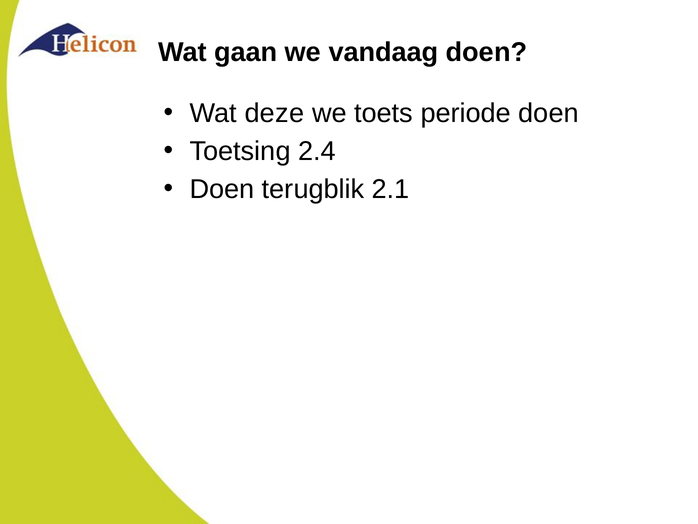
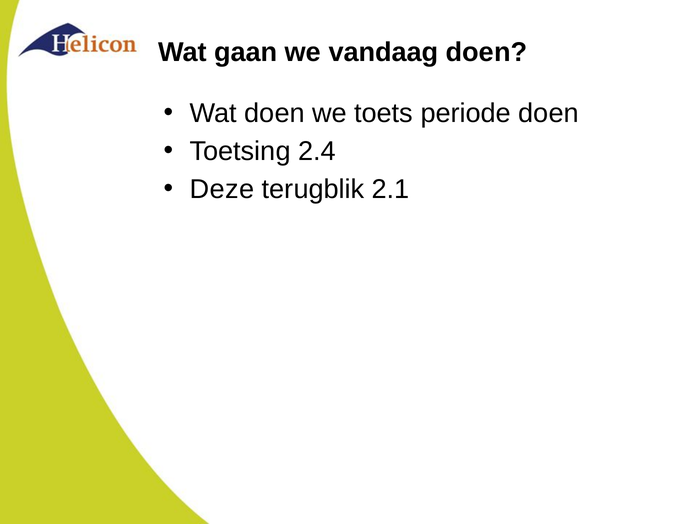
Wat deze: deze -> doen (275, 113)
Doen: Doen -> Deze (222, 189)
